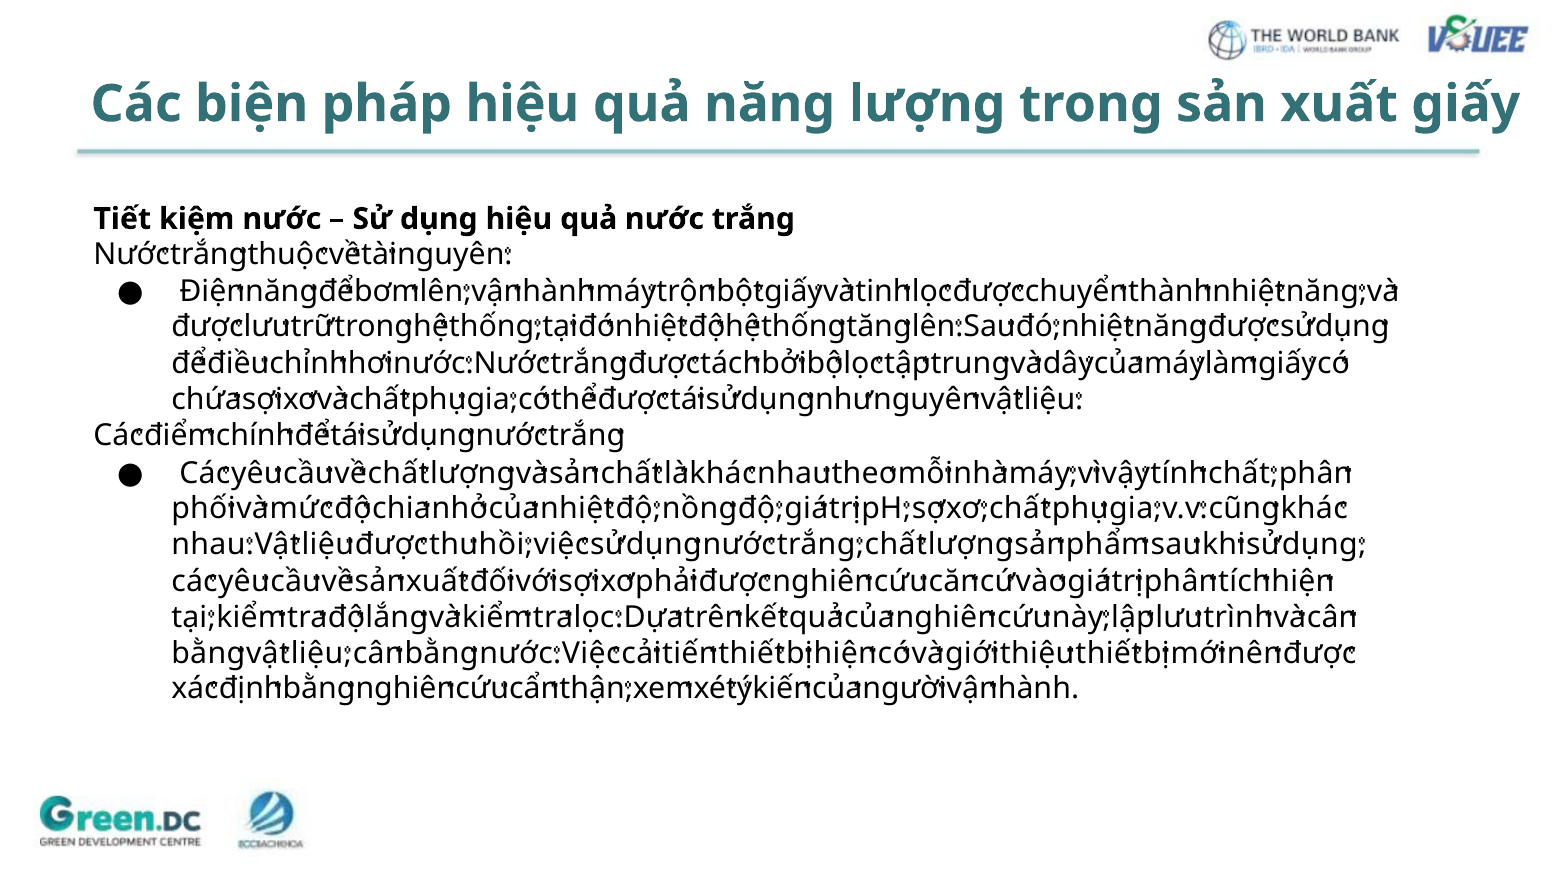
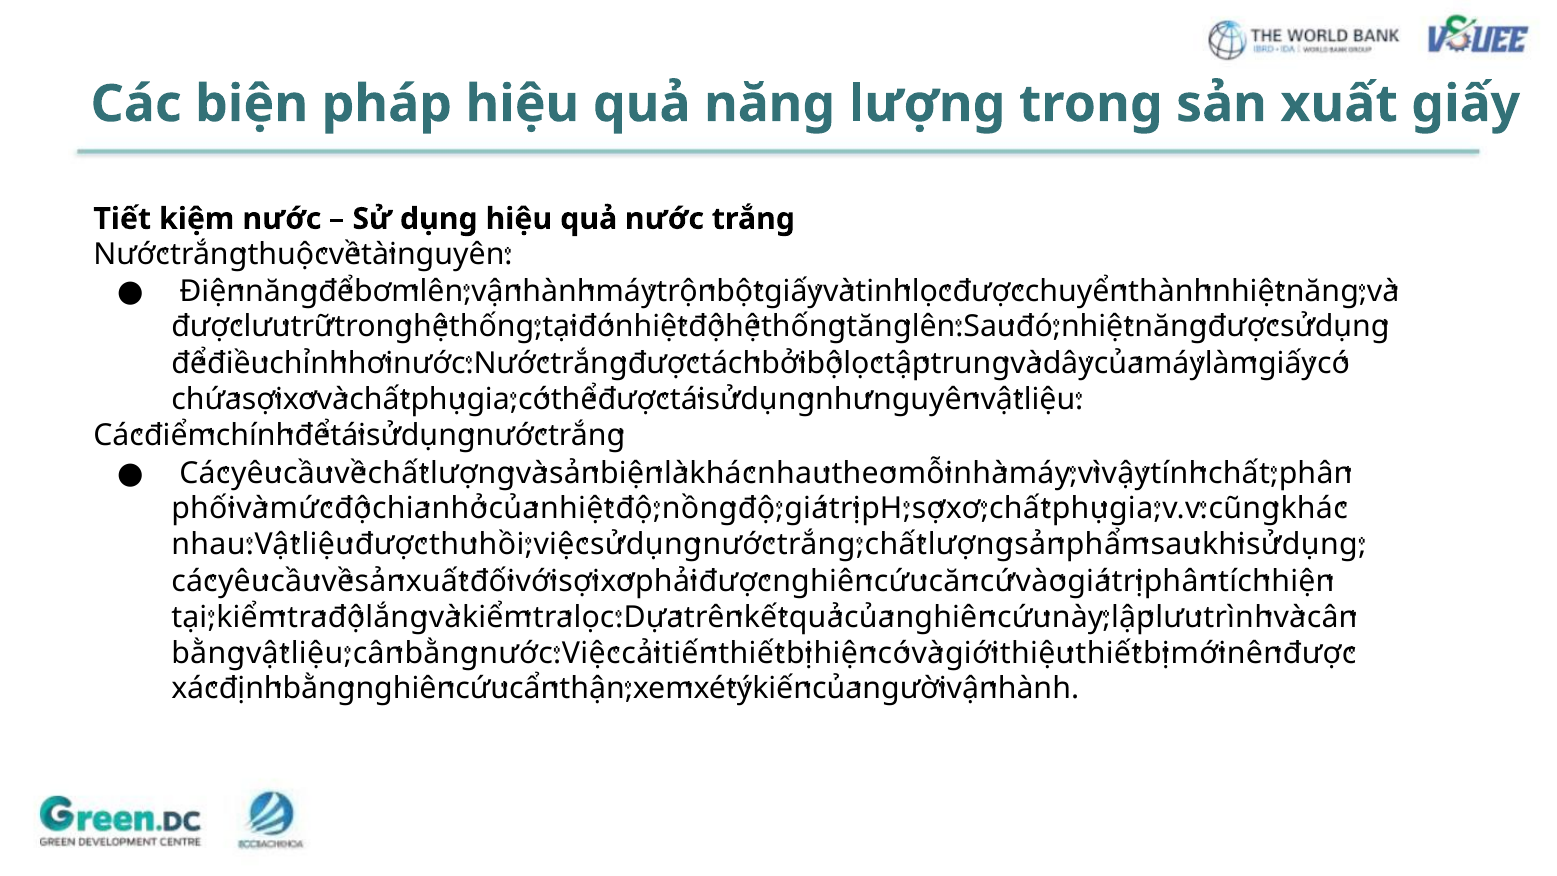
chất: chất -> biện (632, 473)
